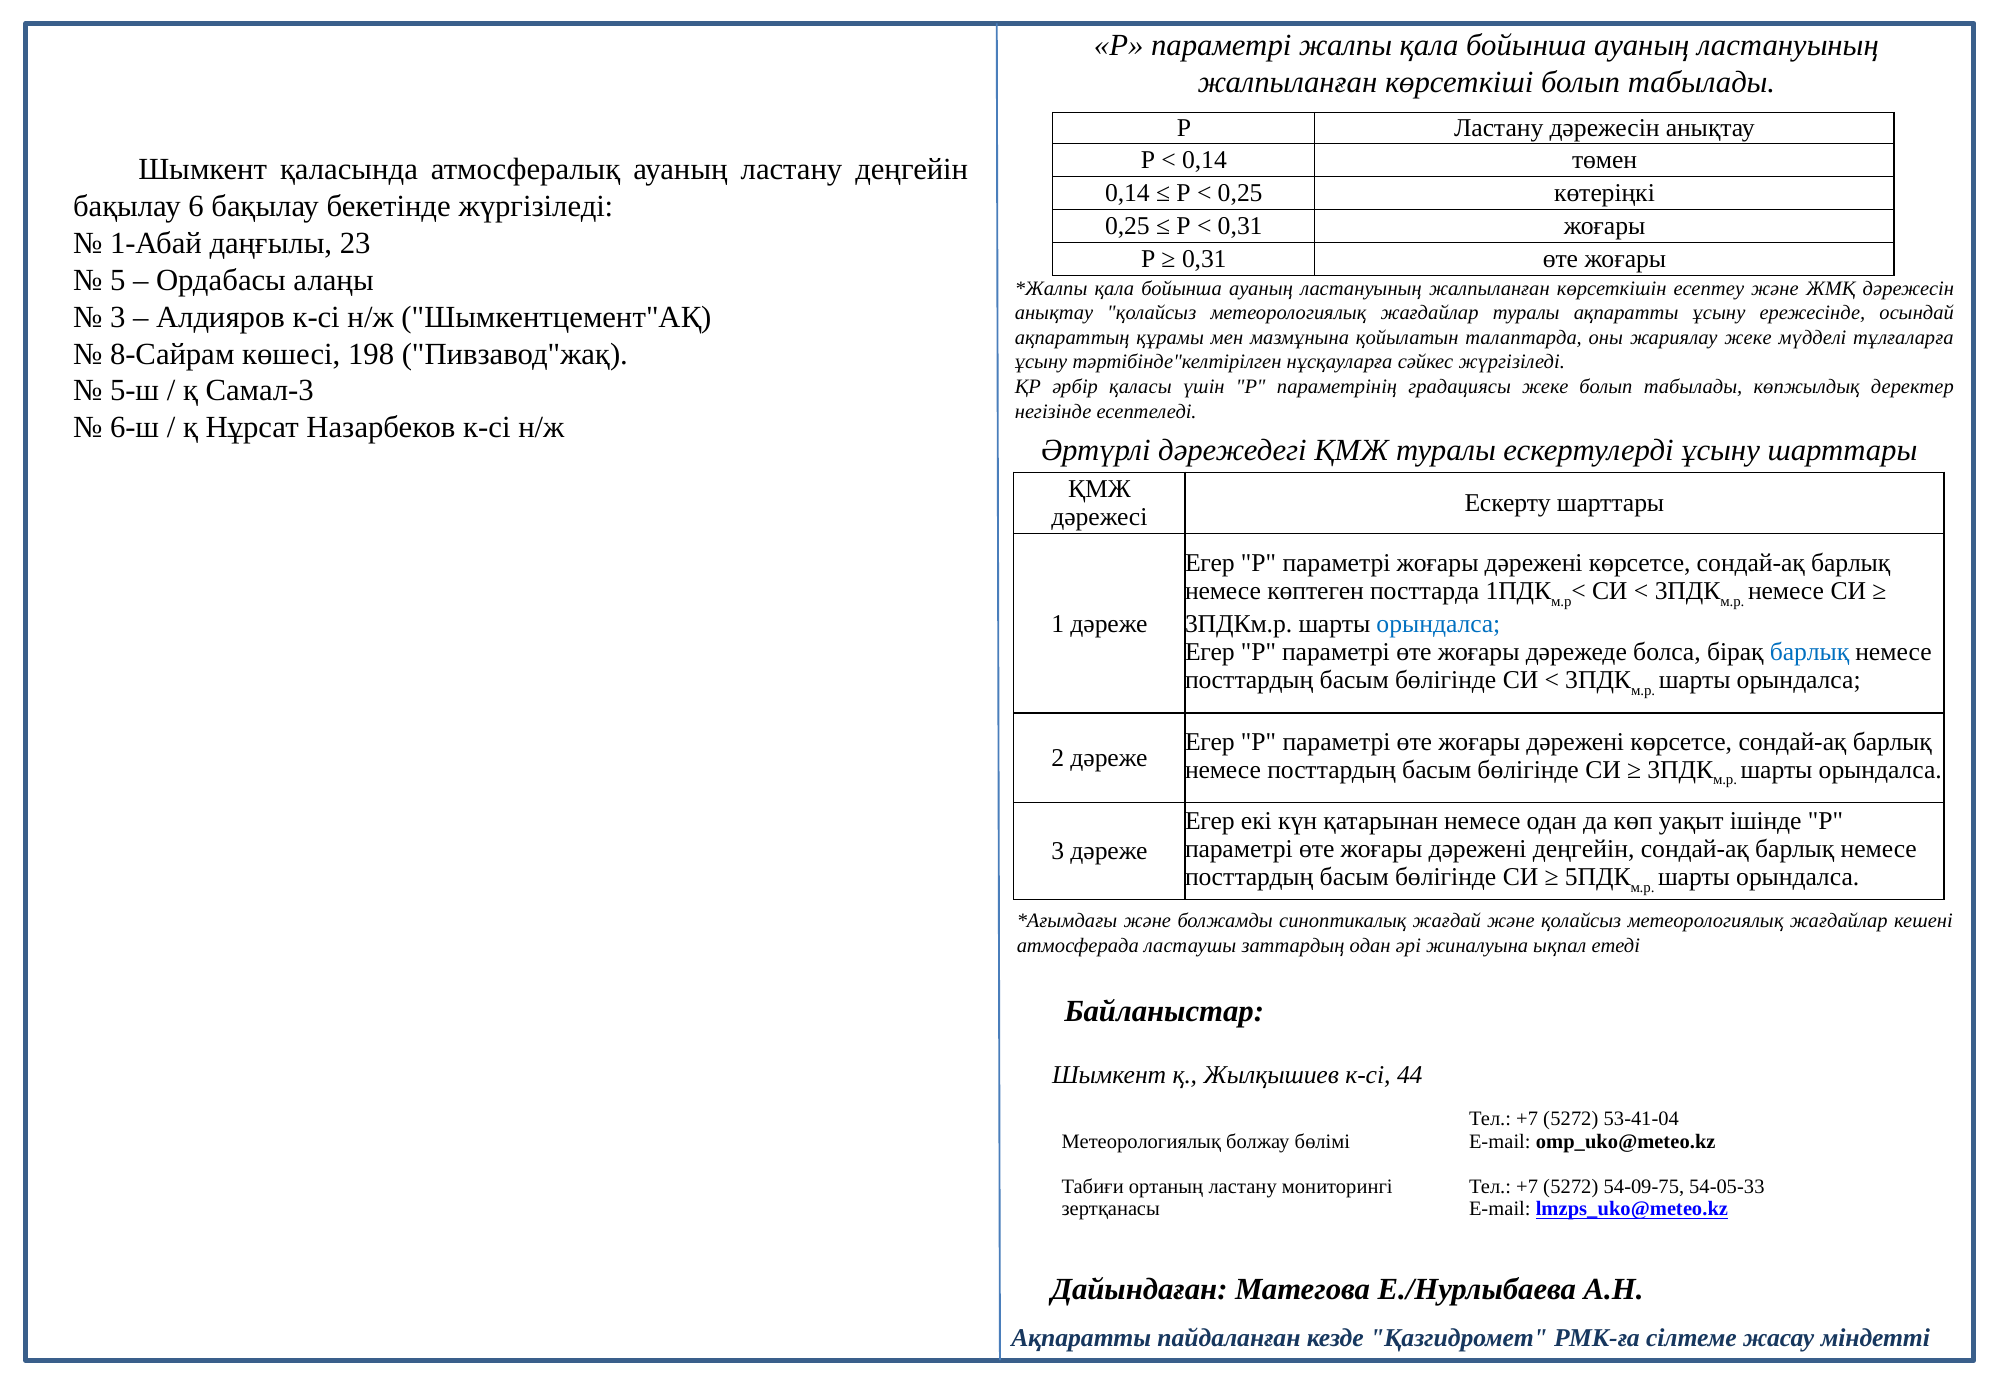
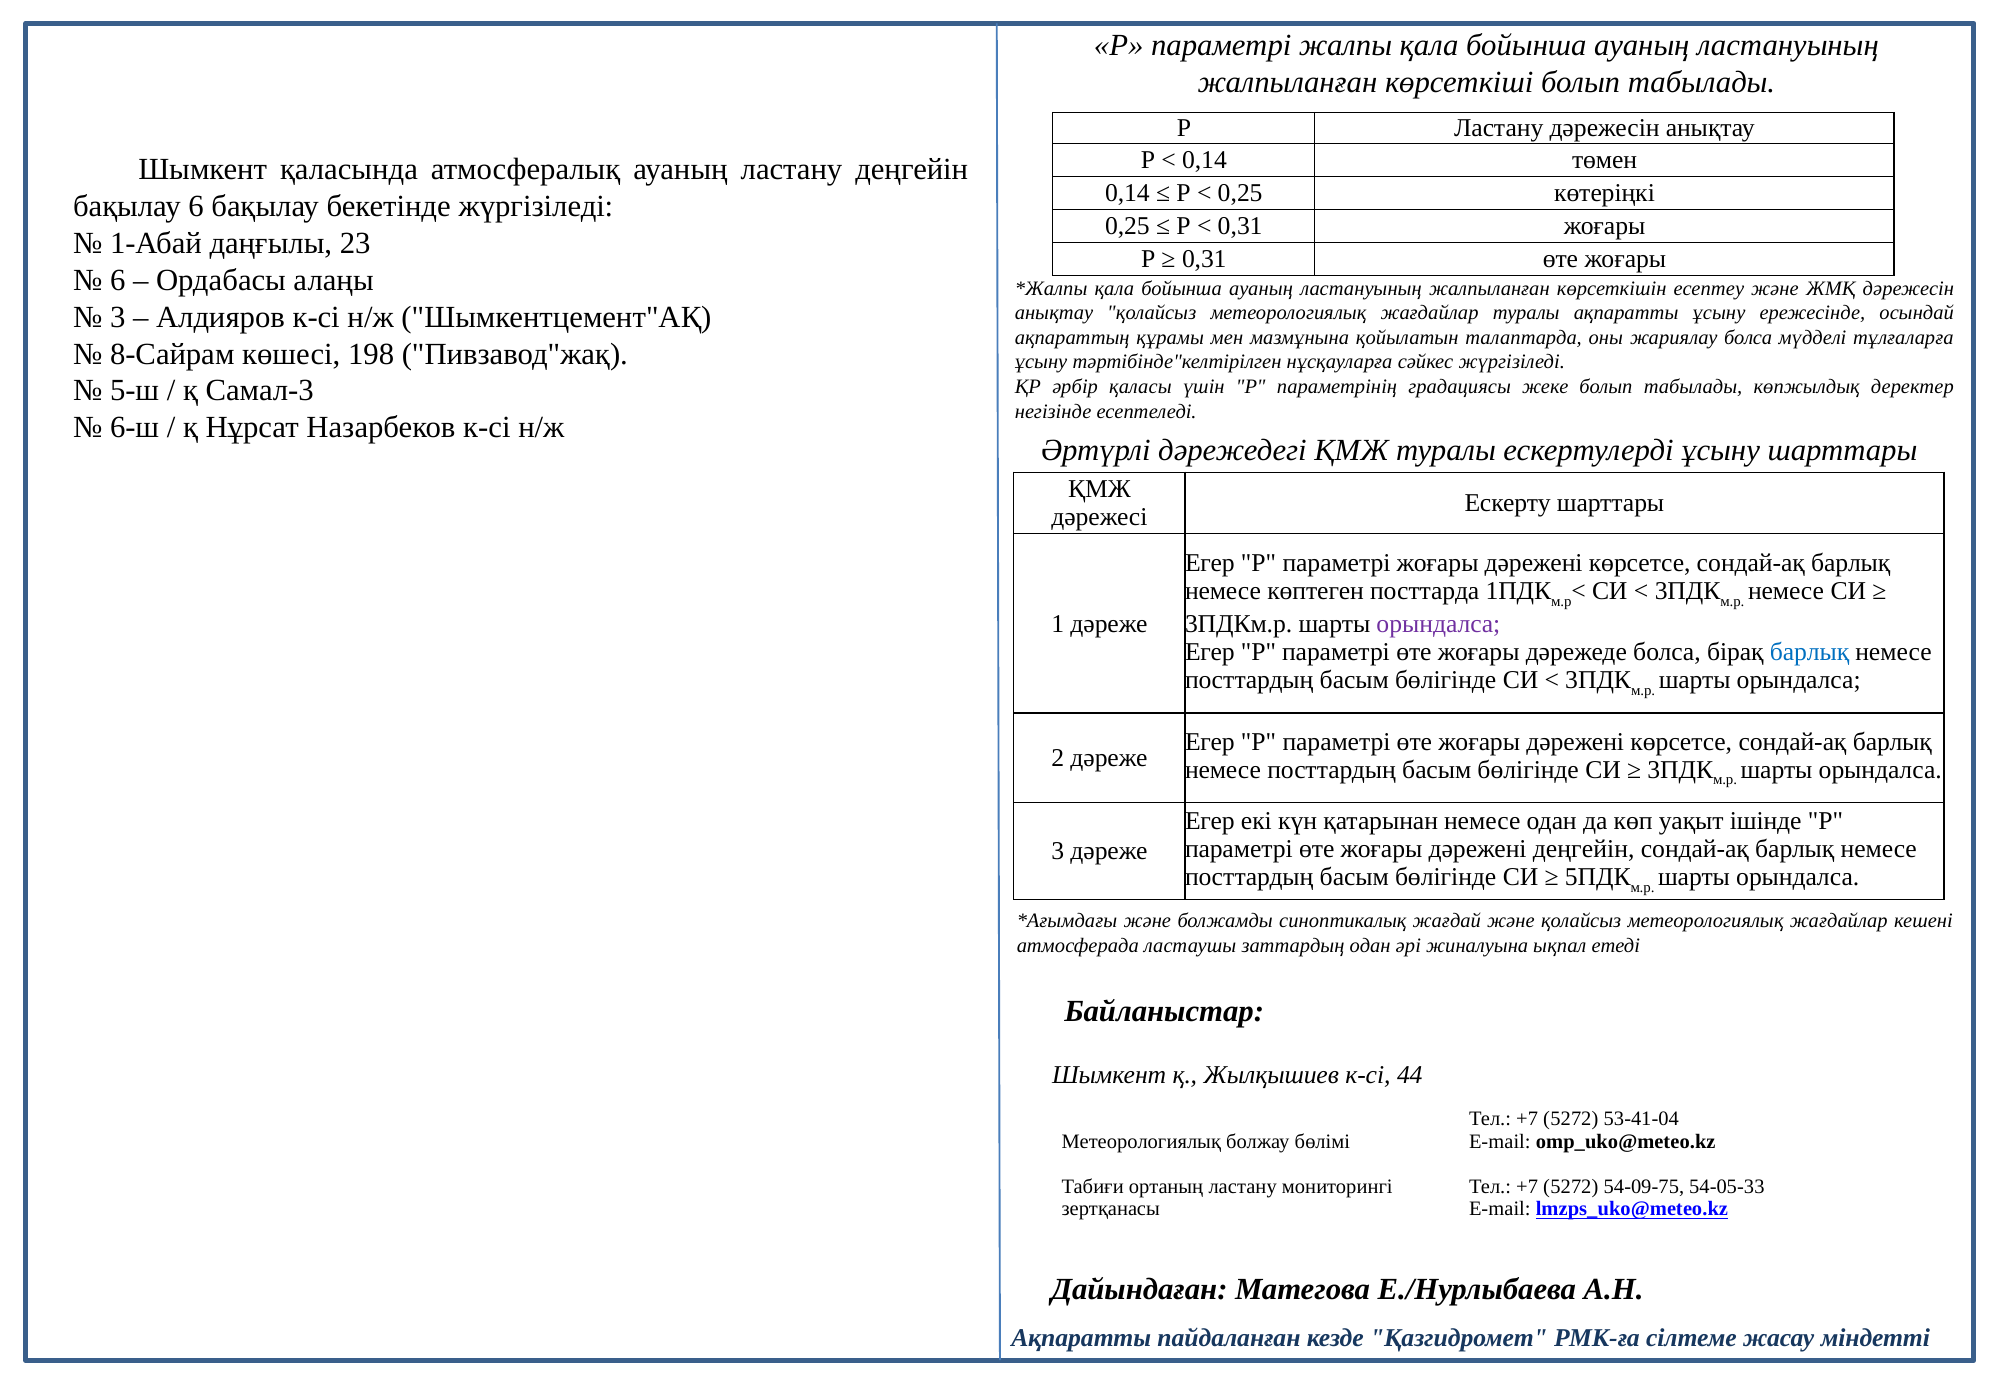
5: 5 -> 6 (118, 280)
жариялау жеке: жеке -> болса (1748, 338)
орындалса colour: blue -> purple (1438, 624)
